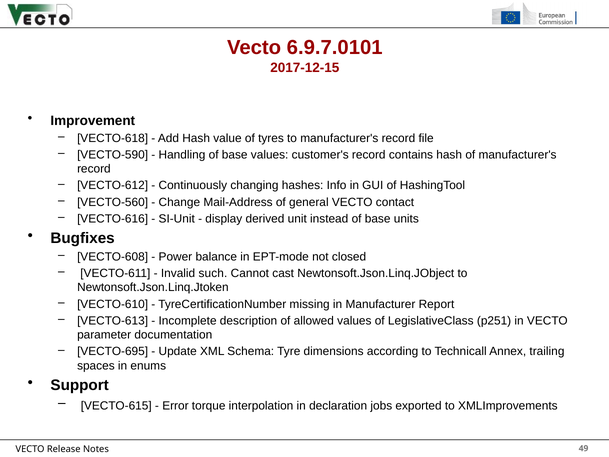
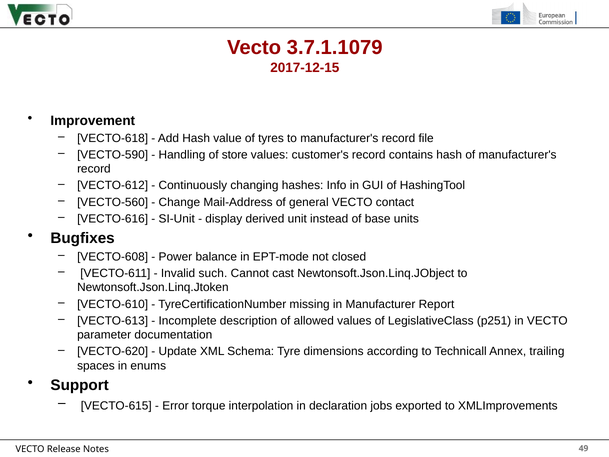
6.9.7.0101: 6.9.7.0101 -> 3.7.1.1079 (335, 48)
Handling of base: base -> store (235, 155)
VECTO-695: VECTO-695 -> VECTO-620 (113, 351)
